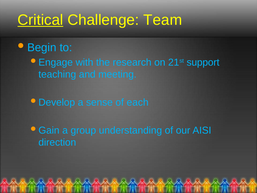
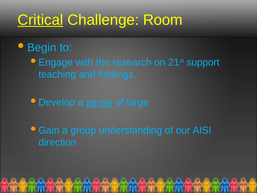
Team: Team -> Room (163, 20)
meeting: meeting -> findings (117, 74)
sense underline: none -> present (99, 102)
each: each -> large (138, 102)
